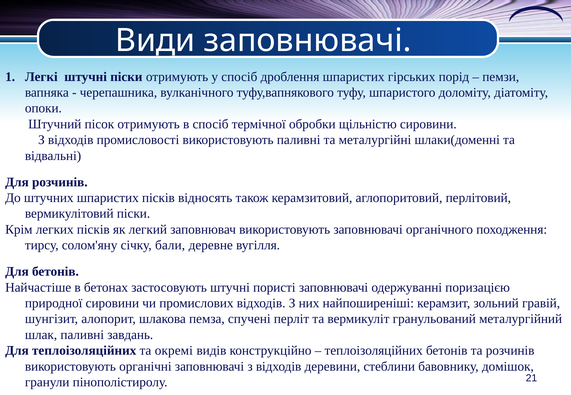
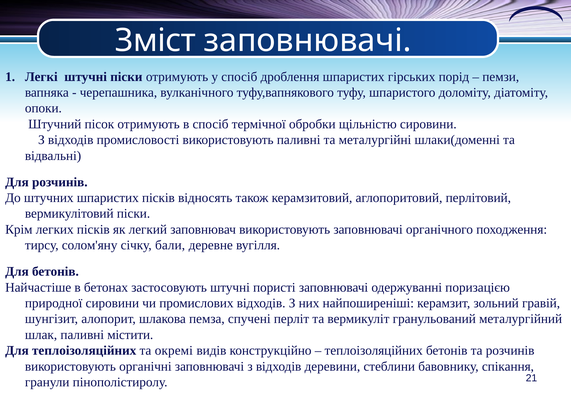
Види: Види -> Зміст (155, 41)
завдань: завдань -> містити (130, 335)
домішок: домішок -> спікання (508, 367)
